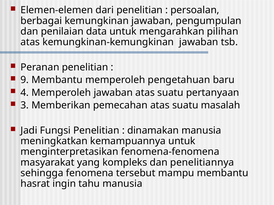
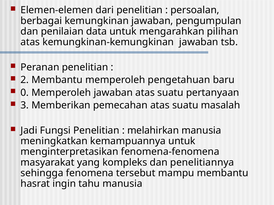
9: 9 -> 2 (25, 80)
4: 4 -> 0 (25, 93)
dinamakan: dinamakan -> melahirkan (153, 131)
